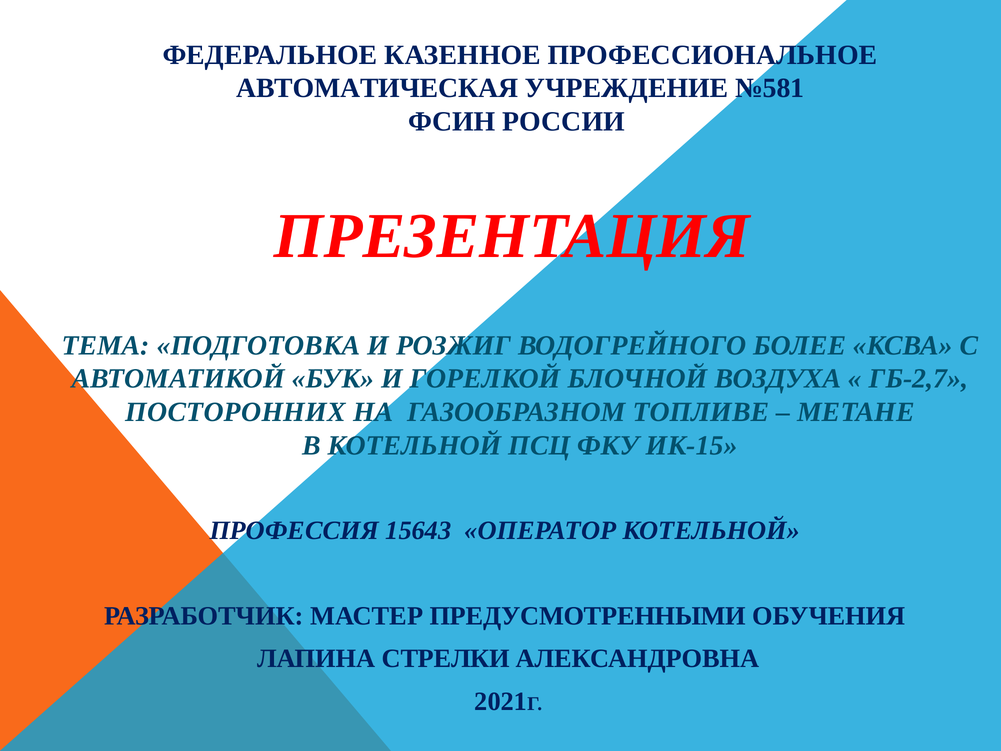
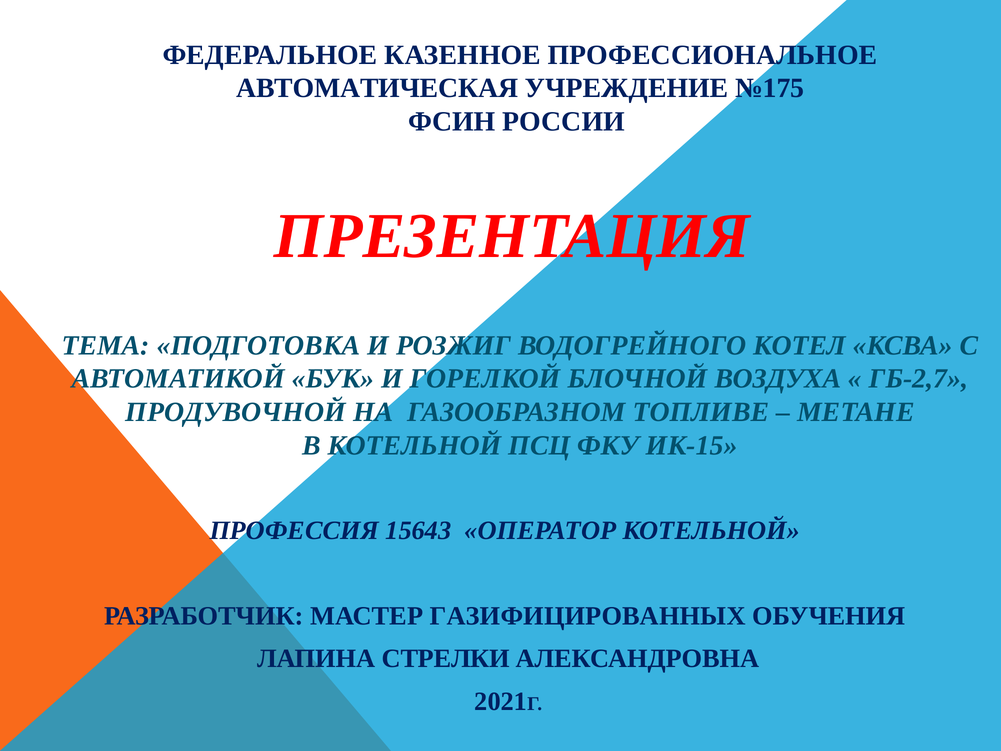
№581: №581 -> №175 (770, 88)
БОЛЕЕ: БОЛЕЕ -> КОТЕЛ (800, 345)
ПОСТОРОННИХ: ПОСТОРОННИХ -> ПРОДУВОЧНОЙ (236, 412)
ПРЕДУСМОТРЕННЫМИ: ПРЕДУСМОТРЕННЫМИ -> ГАЗИФИЦИРОВАННЫХ (588, 616)
